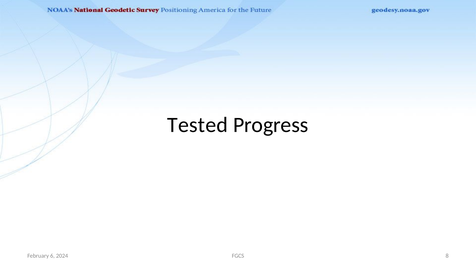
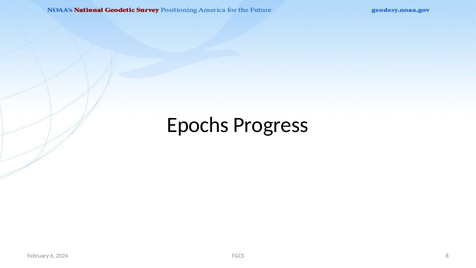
Tested: Tested -> Epochs (198, 125)
